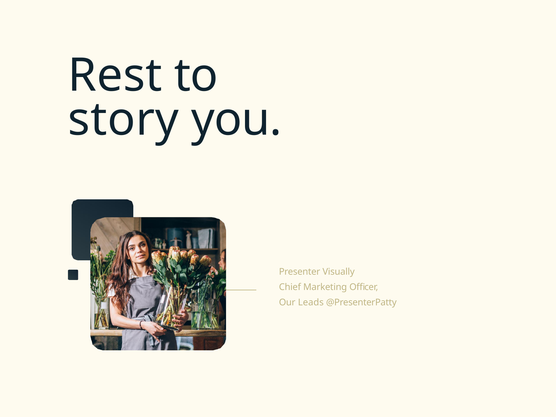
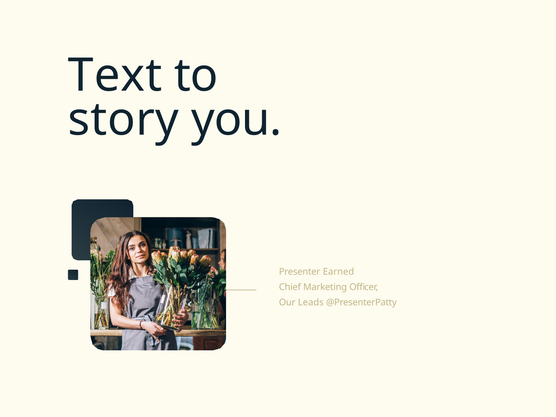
Rest: Rest -> Text (115, 76)
Visually: Visually -> Earned (339, 272)
